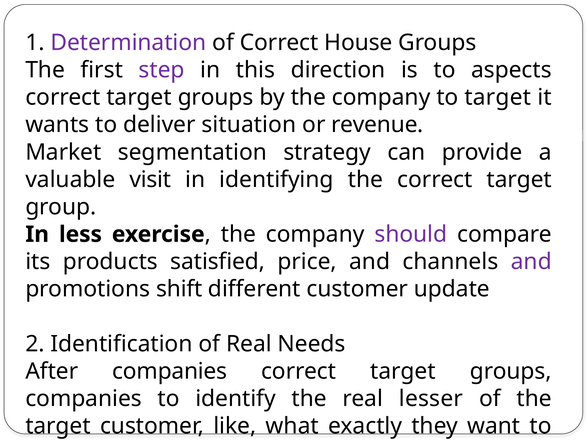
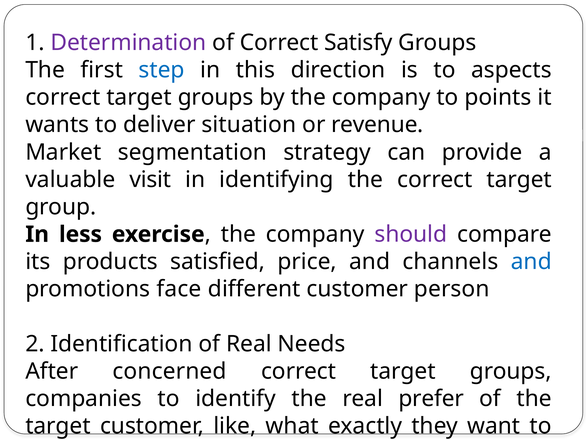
House: House -> Satisfy (358, 43)
step colour: purple -> blue (162, 70)
to target: target -> points (498, 97)
and colour: purple -> blue (531, 262)
shift: shift -> face (179, 289)
update: update -> person (452, 289)
After companies: companies -> concerned (170, 372)
lesser: lesser -> prefer (431, 399)
